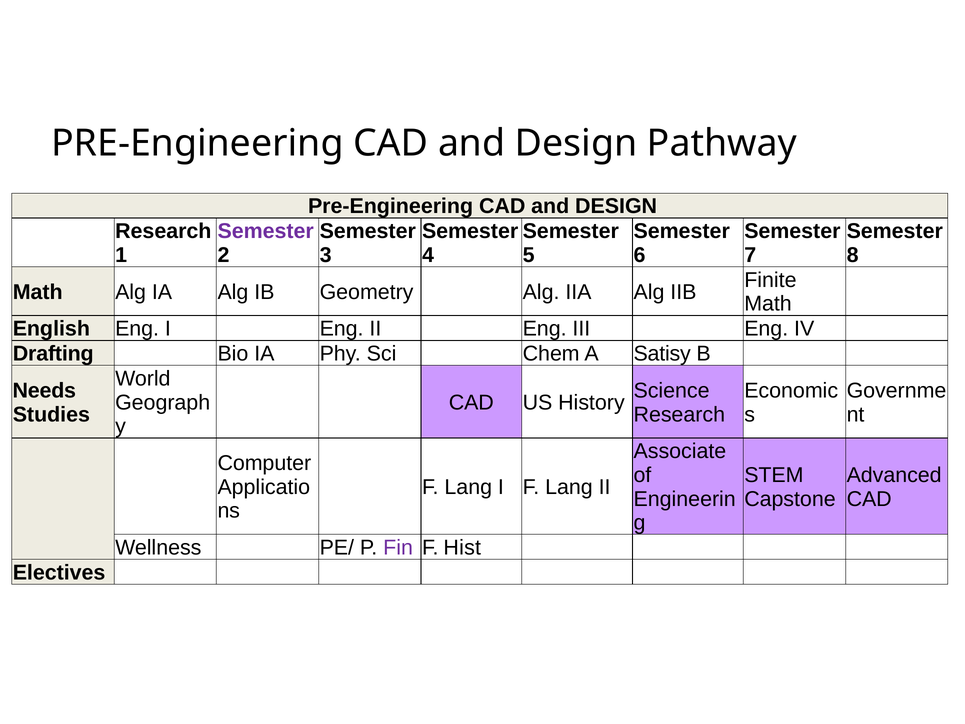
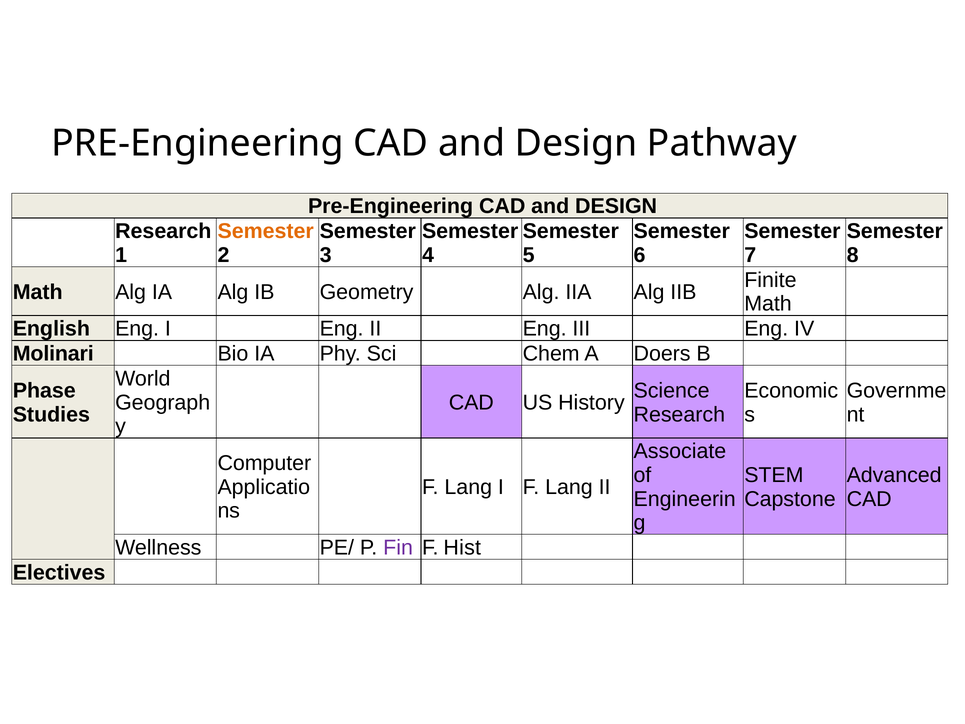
Semester colour: purple -> orange (266, 231)
Drafting: Drafting -> Molinari (53, 354)
Satisy: Satisy -> Doers (662, 354)
Needs: Needs -> Phase (44, 390)
